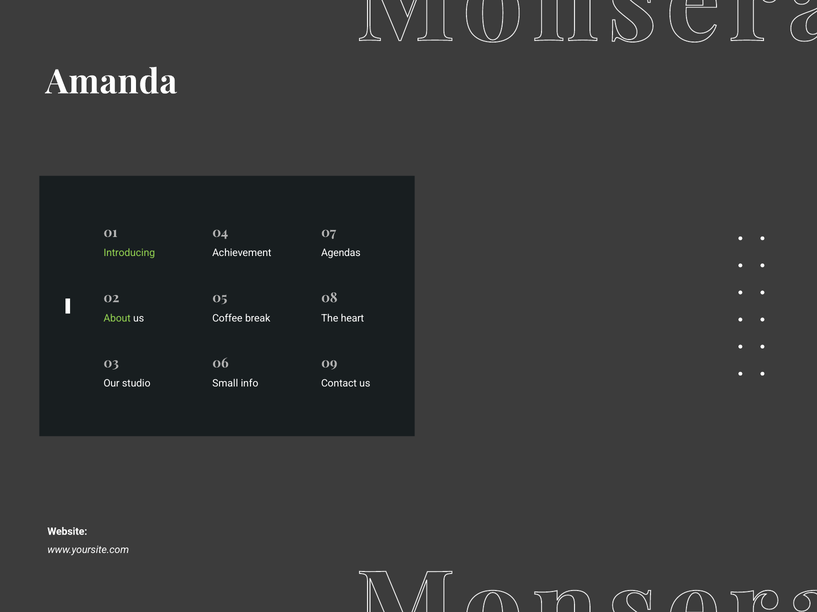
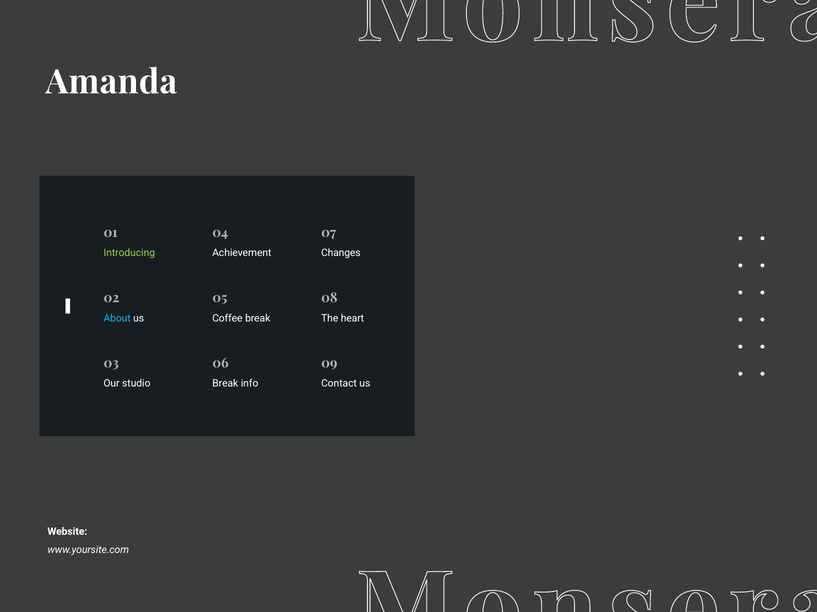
Agendas: Agendas -> Changes (341, 253)
About colour: light green -> light blue (117, 319)
Small: Small -> Break (225, 384)
